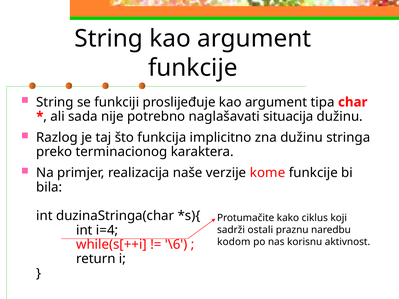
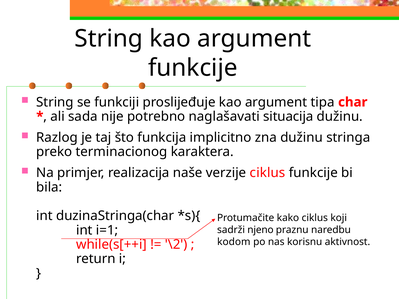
verzije kome: kome -> ciklus (268, 173)
i=4: i=4 -> i=1 (107, 230)
ostali: ostali -> njeno (260, 230)
\6: \6 -> \2 (176, 245)
